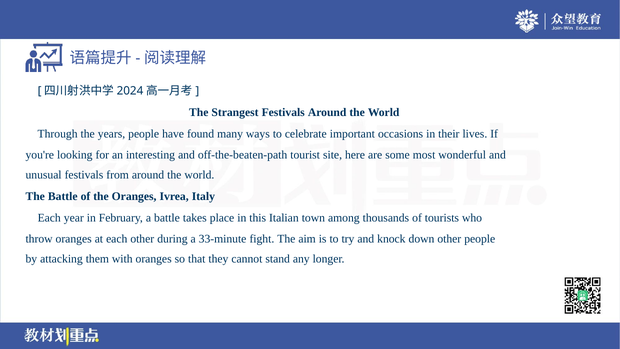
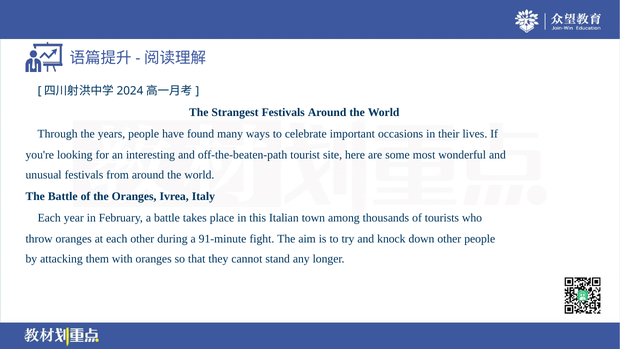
33-minute: 33-minute -> 91-minute (223, 239)
